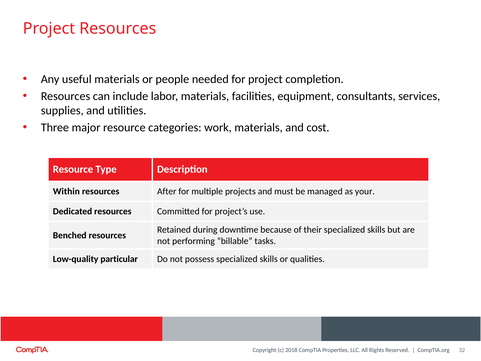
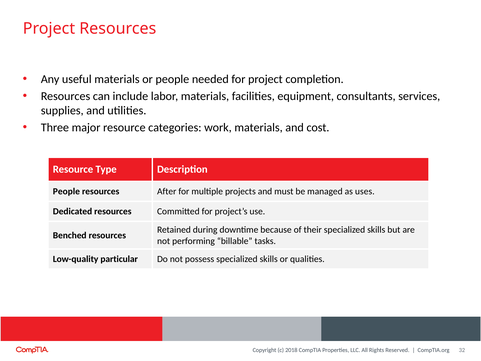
Within: Within -> People (66, 191)
your: your -> uses (365, 191)
